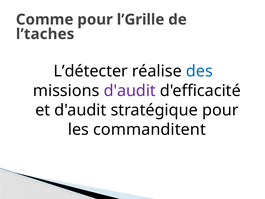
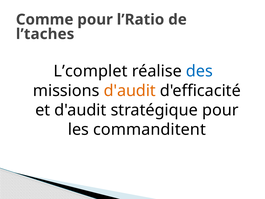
l’Grille: l’Grille -> l’Ratio (141, 20)
L’détecter: L’détecter -> L’complet (91, 71)
d'audit colour: purple -> orange (130, 91)
